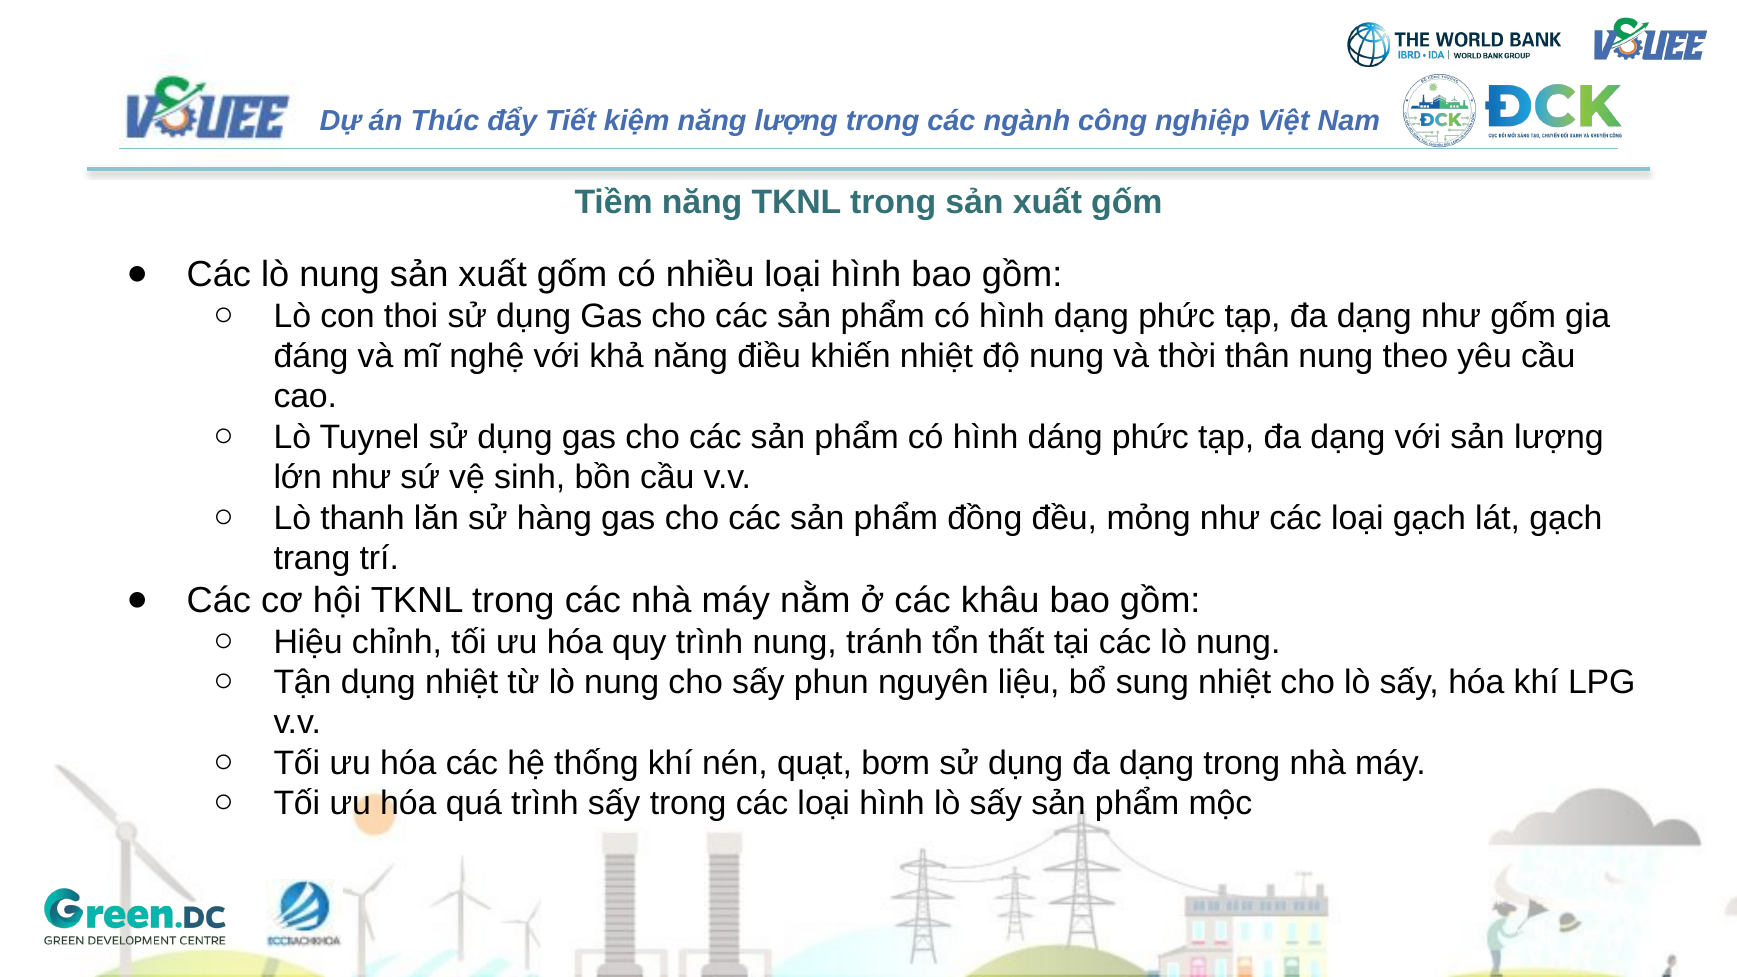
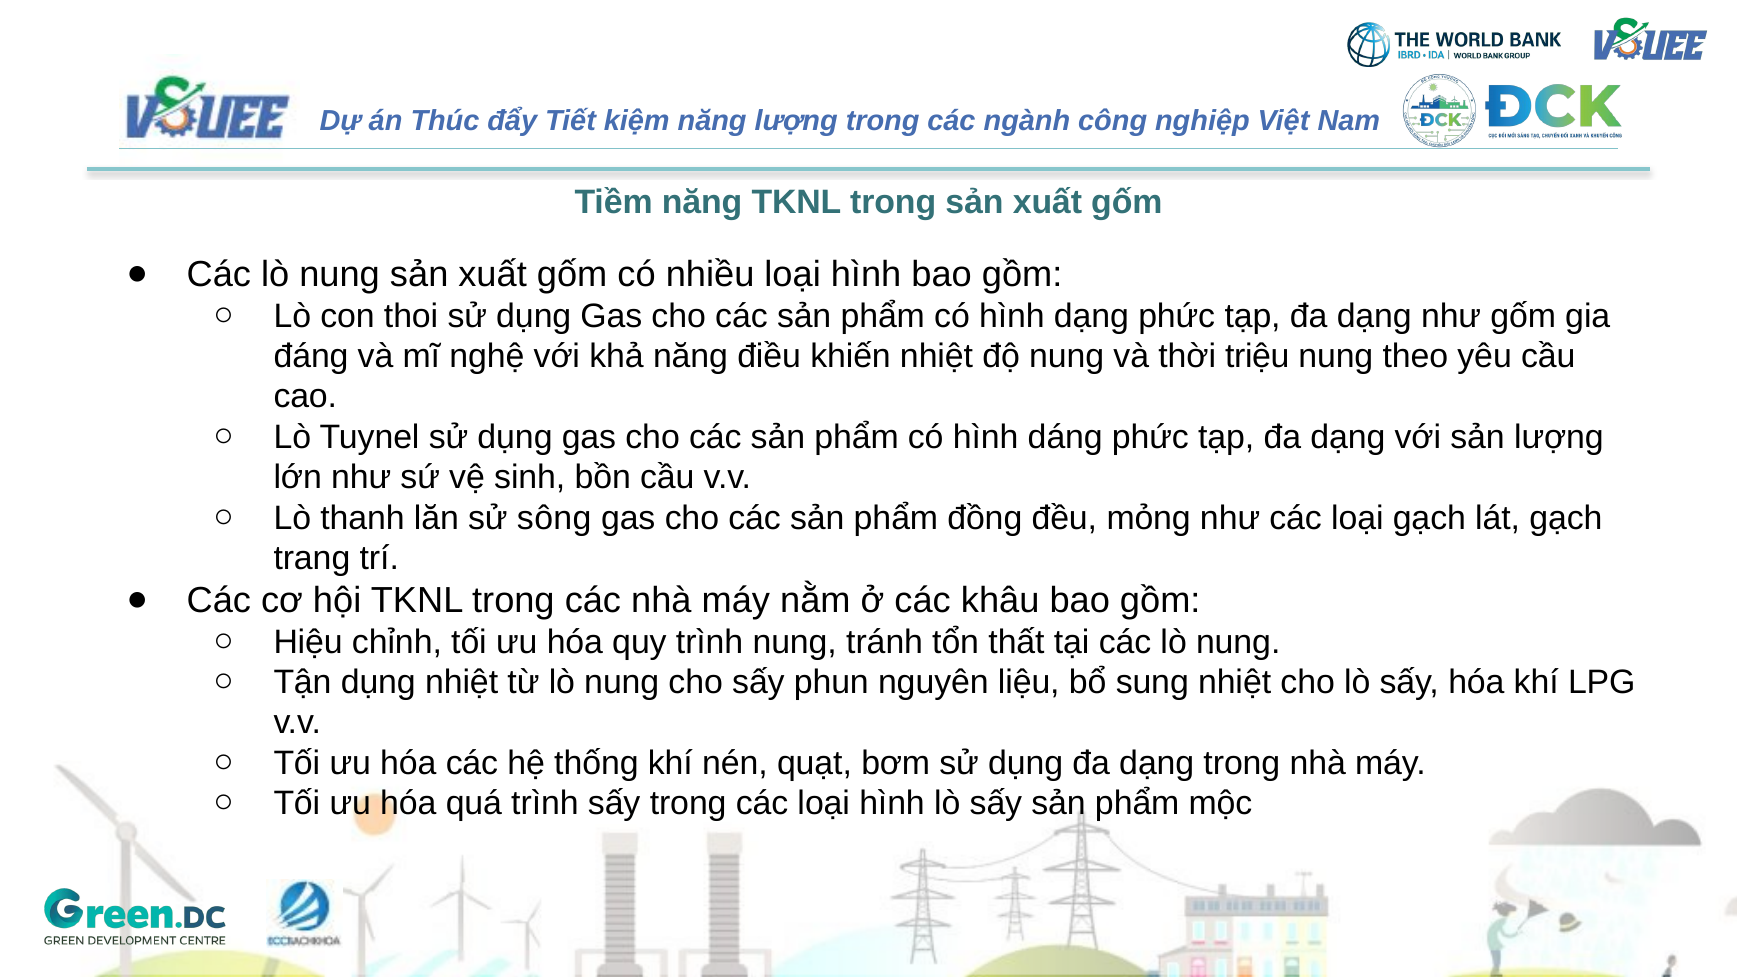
thân: thân -> triệu (1257, 356)
hàng: hàng -> sông (554, 518)
